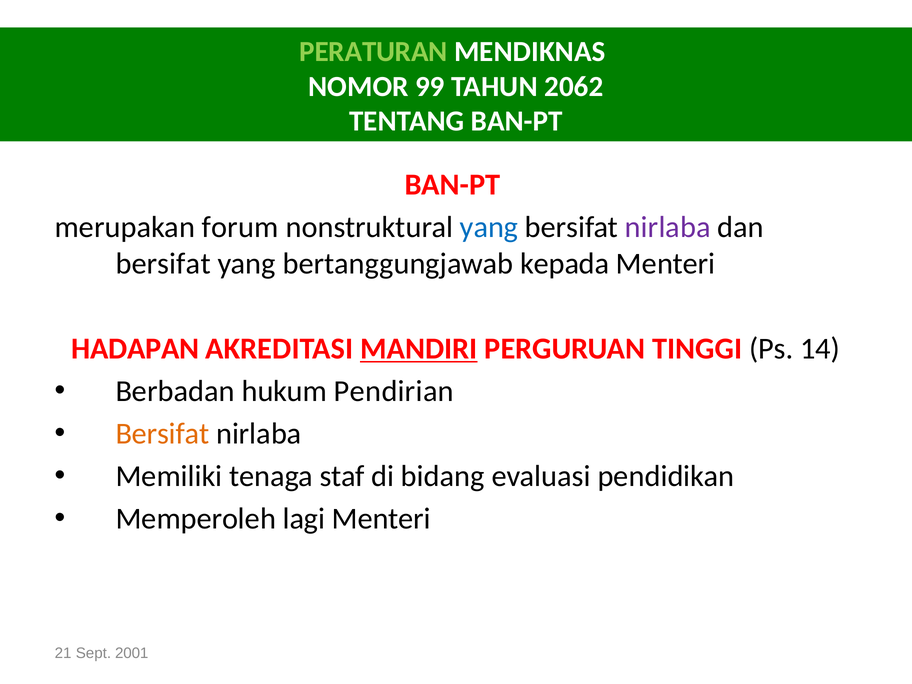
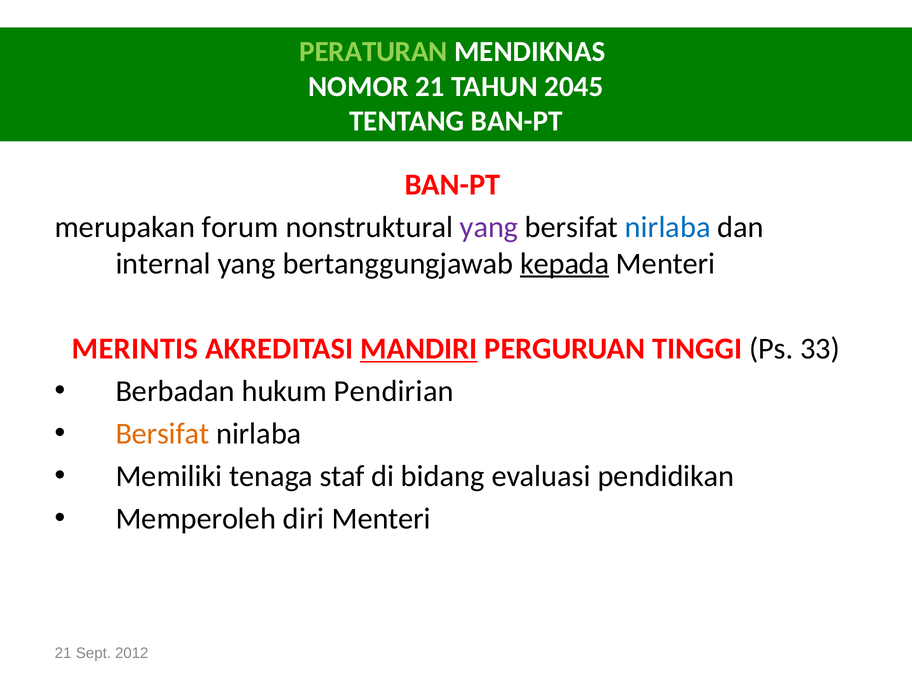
NOMOR 99: 99 -> 21 (430, 86)
2062: 2062 -> 2045 (574, 86)
yang colour: blue -> purple (489, 227)
nirlaba colour: purple -> blue (668, 227)
bersifat: bersifat -> internal (163, 264)
kepada underline: none -> present (565, 264)
HADAPAN: HADAPAN -> MERINTIS (135, 349)
14: 14 -> 33 (820, 349)
lagi: lagi -> diri (304, 519)
2001: 2001 -> 2012 (132, 653)
